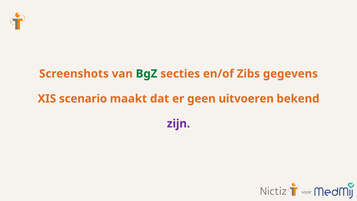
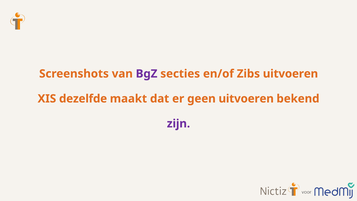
BgZ colour: green -> purple (147, 74)
Zibs gegevens: gegevens -> uitvoeren (290, 74)
scenario: scenario -> dezelfde (83, 99)
